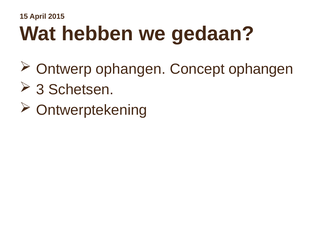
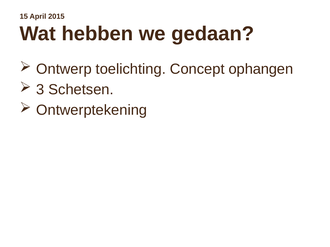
Ontwerp ophangen: ophangen -> toelichting (131, 69)
